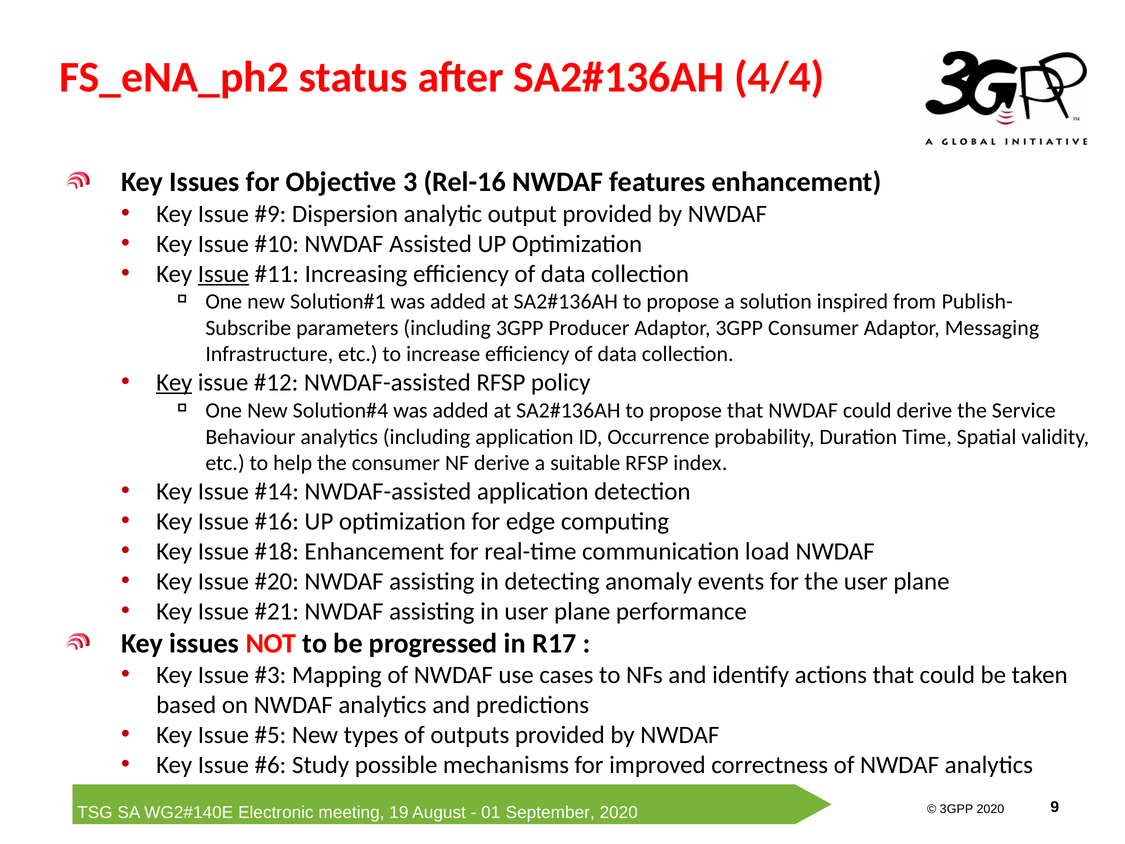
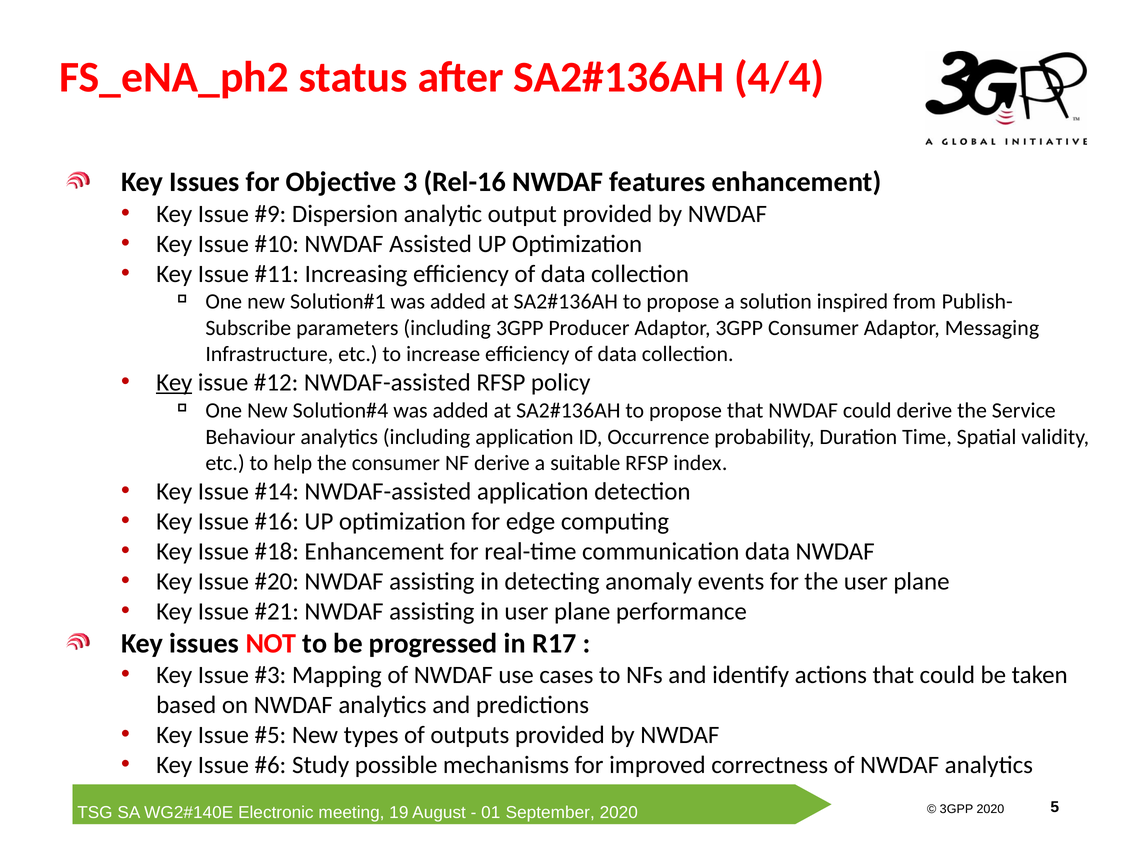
Issue underline: present -> none (223, 274)
communication load: load -> data (768, 551)
9: 9 -> 5 (1055, 807)
